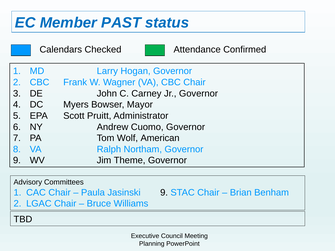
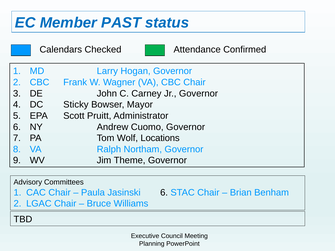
Myers: Myers -> Sticky (76, 105)
American: American -> Locations (160, 138)
Jasinski 9: 9 -> 6 (164, 193)
